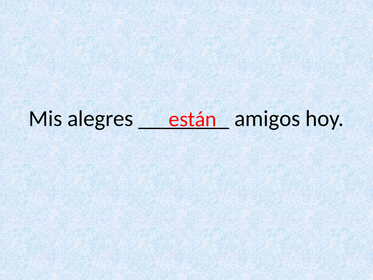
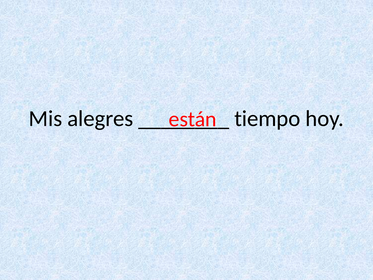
amigos: amigos -> tiempo (267, 118)
